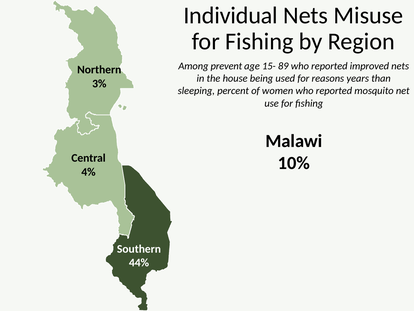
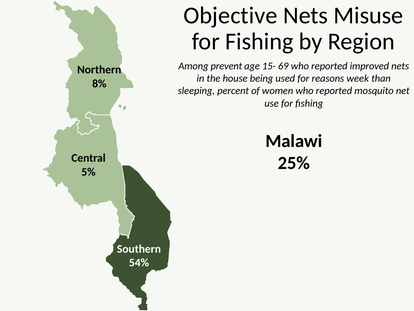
Individual: Individual -> Objective (230, 16)
89: 89 -> 69 (283, 66)
years: years -> week (358, 78)
3%: 3% -> 8% (99, 83)
10%: 10% -> 25% (294, 163)
4%: 4% -> 5% (88, 172)
44%: 44% -> 54% (139, 262)
